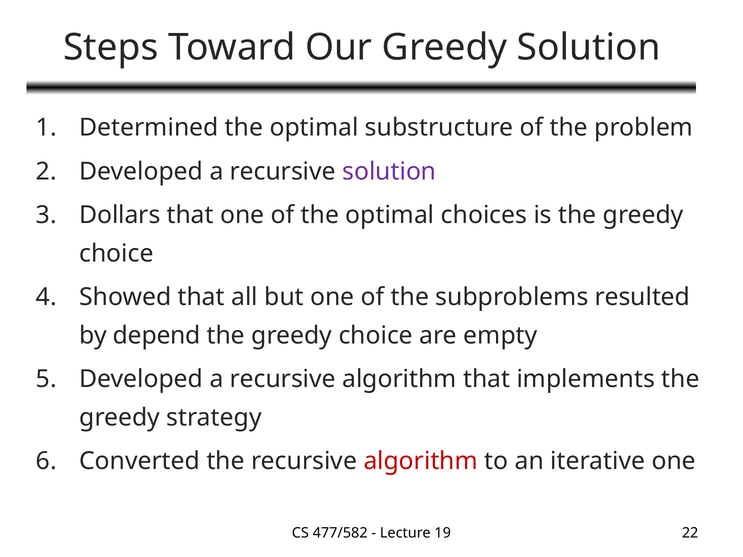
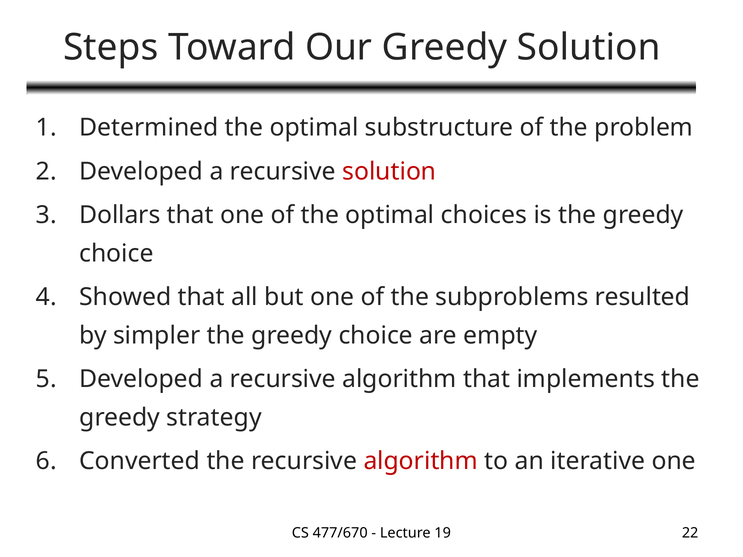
solution colour: purple -> red (389, 171)
depend: depend -> simpler (157, 336)
477/582: 477/582 -> 477/670 (340, 533)
